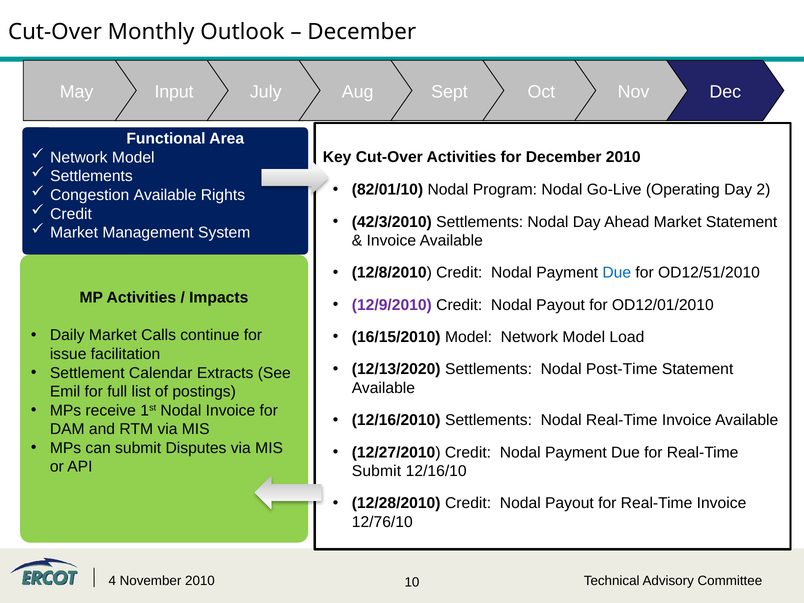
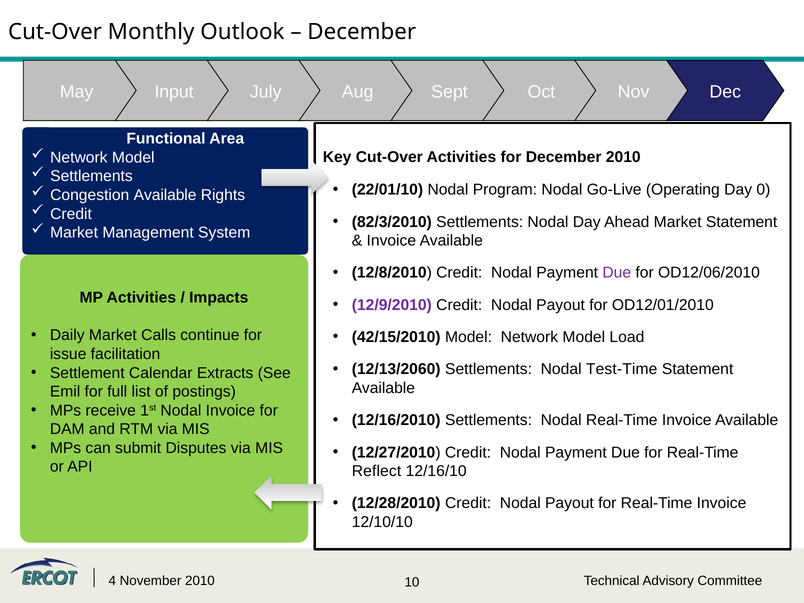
82/01/10: 82/01/10 -> 22/01/10 (387, 190)
2: 2 -> 0 (763, 190)
42/3/2010: 42/3/2010 -> 82/3/2010 (392, 222)
Due colour: blue -> purple (617, 273)
OD12/51/2010: OD12/51/2010 -> OD12/06/2010 (709, 273)
16/15/2010: 16/15/2010 -> 42/15/2010 (396, 337)
12/13/2020: 12/13/2020 -> 12/13/2060 (396, 369)
Post-Time: Post-Time -> Test-Time (622, 369)
Submit: Submit -> Reflect (377, 471)
12/76/10: 12/76/10 -> 12/10/10 (382, 522)
